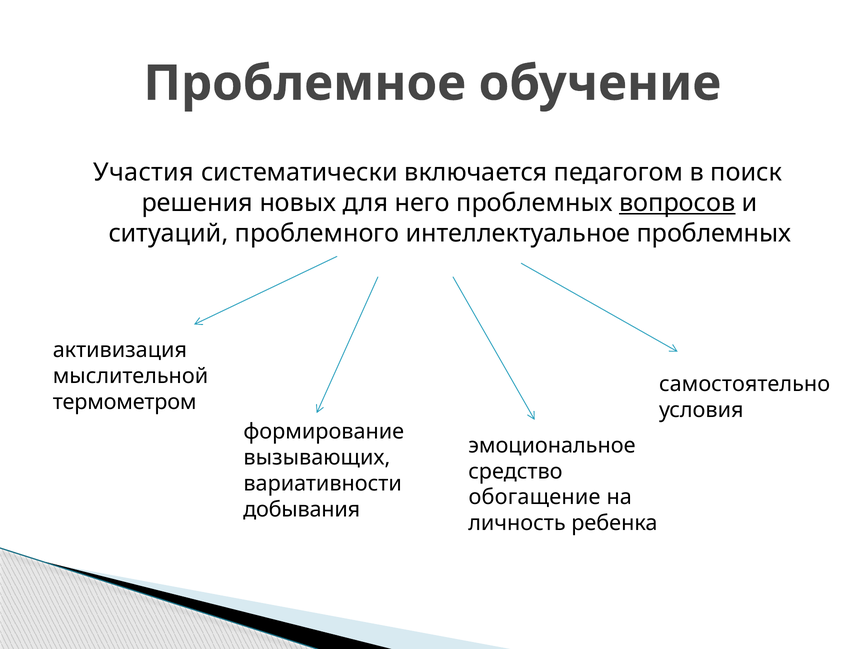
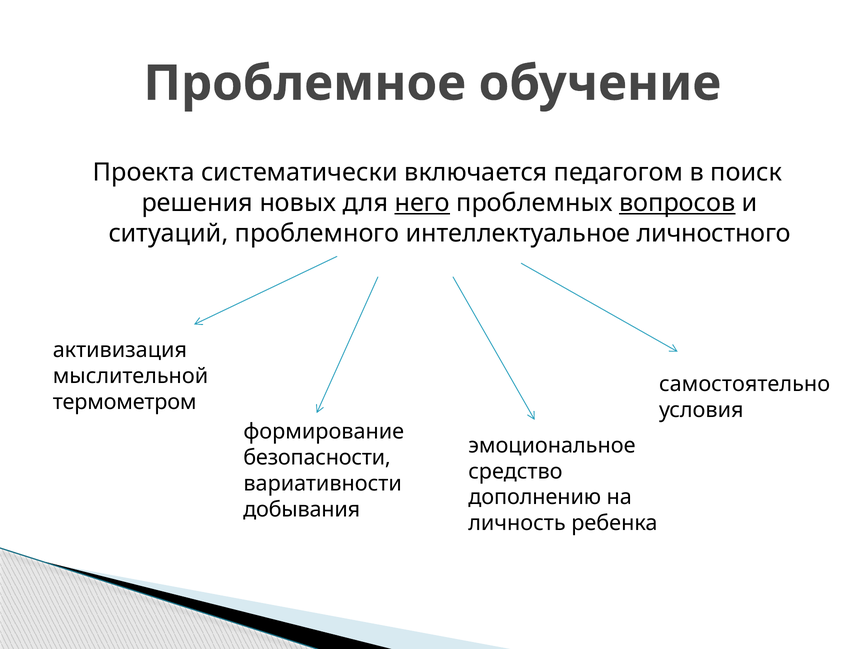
Участия: Участия -> Проекта (144, 173)
него underline: none -> present (422, 203)
интеллектуальное проблемных: проблемных -> личностного (714, 233)
вызывающих: вызывающих -> безопасности (317, 458)
обогащение: обогащение -> дополнению (535, 497)
